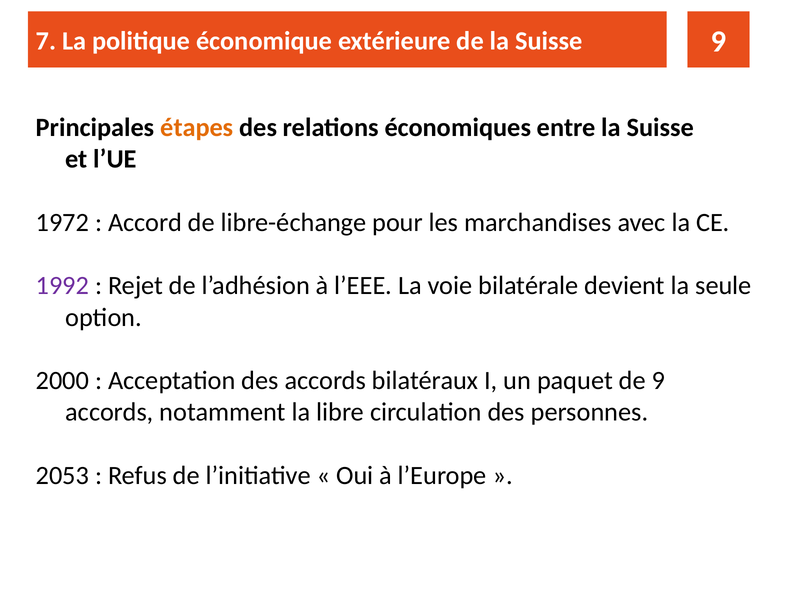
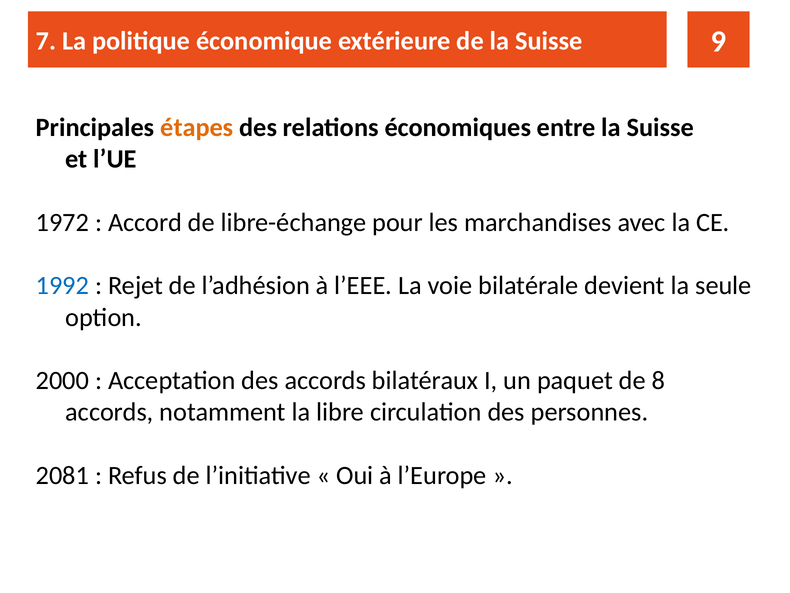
1992 colour: purple -> blue (62, 286)
de 9: 9 -> 8 (658, 380)
2053: 2053 -> 2081 (62, 475)
